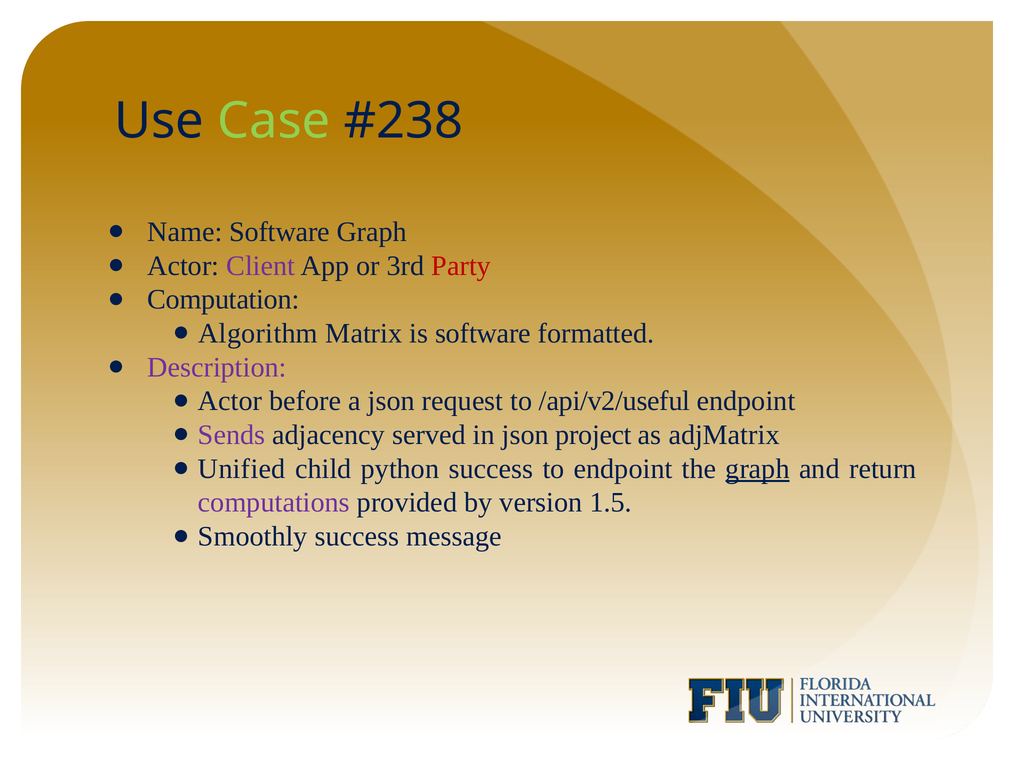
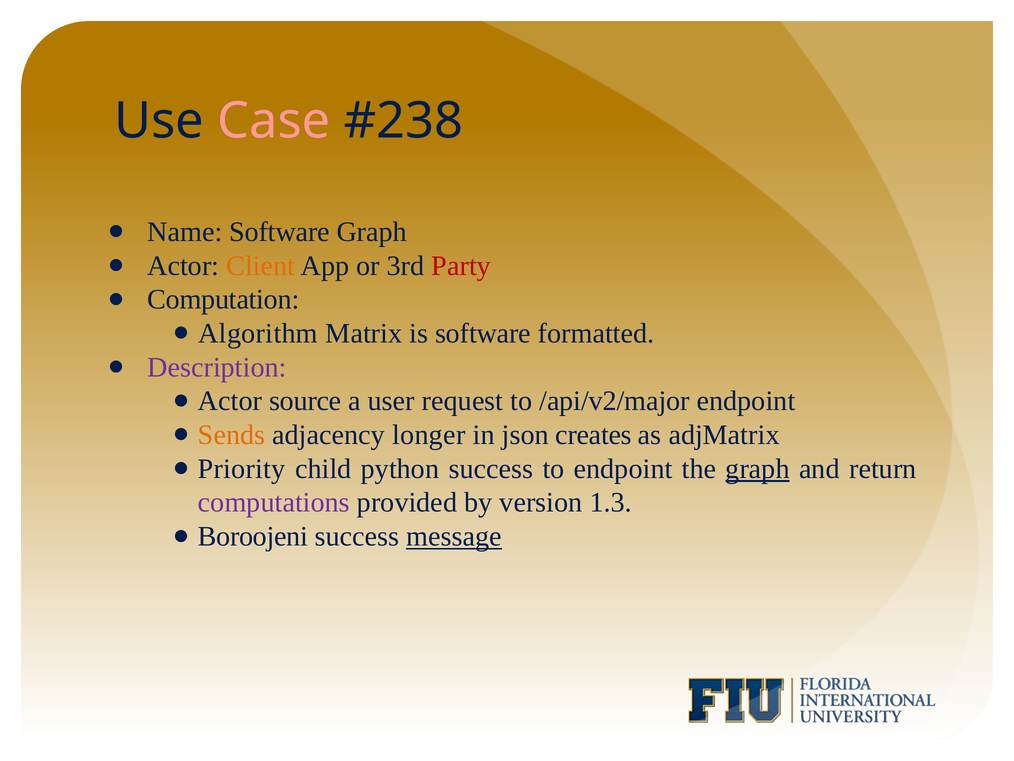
Case colour: light green -> pink (274, 121)
Client colour: purple -> orange (261, 266)
before: before -> source (305, 401)
a json: json -> user (391, 401)
/api/v2/useful: /api/v2/useful -> /api/v2/major (614, 401)
Sends colour: purple -> orange (232, 435)
served: served -> longer (429, 435)
project: project -> creates (594, 435)
Unified: Unified -> Priority (242, 469)
1.5: 1.5 -> 1.3 (611, 502)
Smoothly: Smoothly -> Boroojeni (253, 536)
message underline: none -> present (454, 536)
